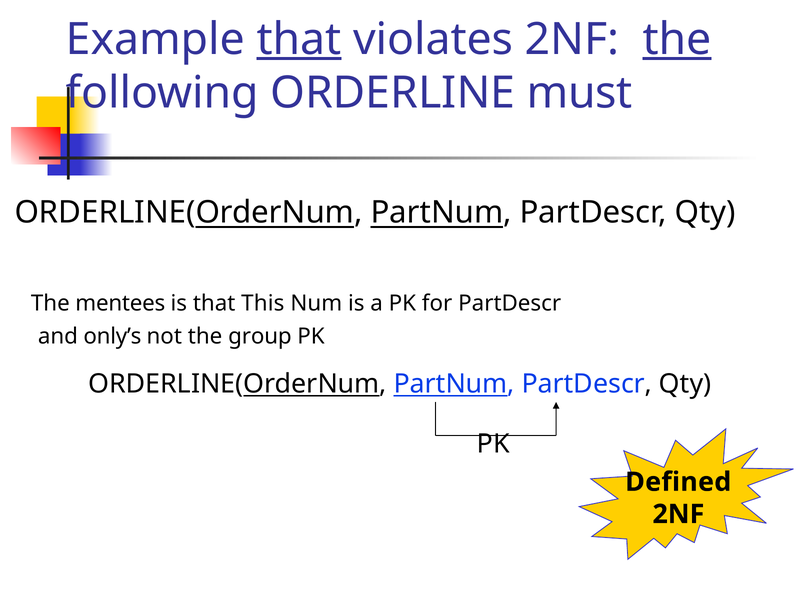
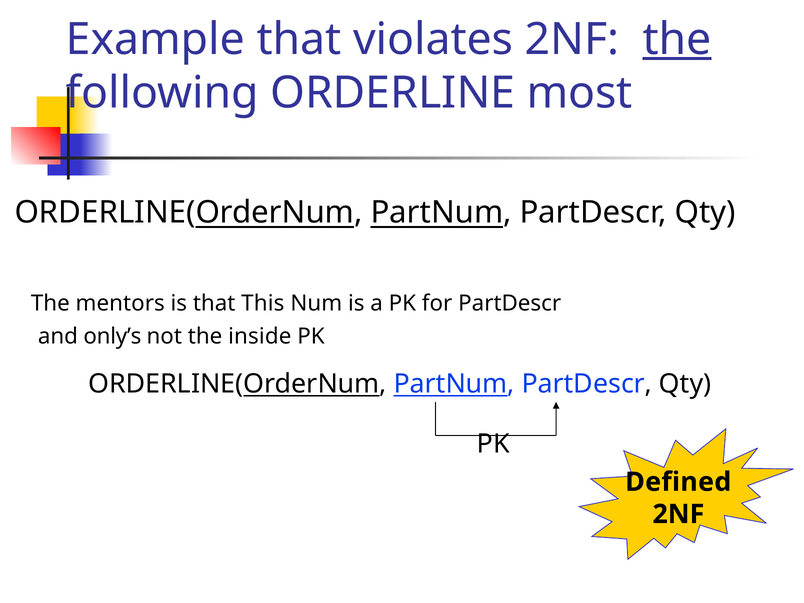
that underline: present -> none (299, 39)
must: must -> most (580, 93)
mentees: mentees -> mentors (120, 303)
group: group -> inside (260, 336)
